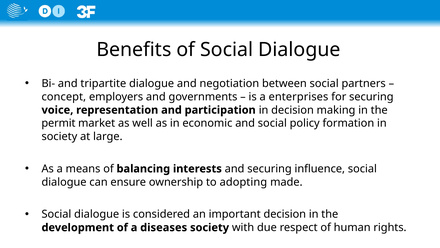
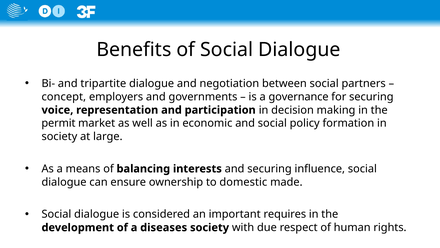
enterprises: enterprises -> governance (299, 97)
adopting: adopting -> domestic (243, 182)
important decision: decision -> requires (285, 214)
